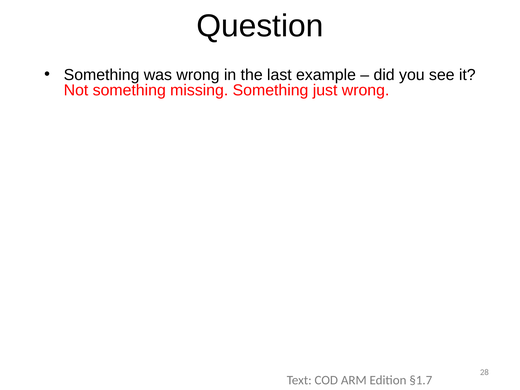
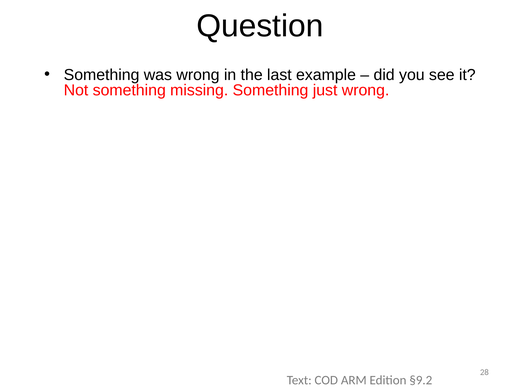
§1.7: §1.7 -> §9.2 (421, 380)
